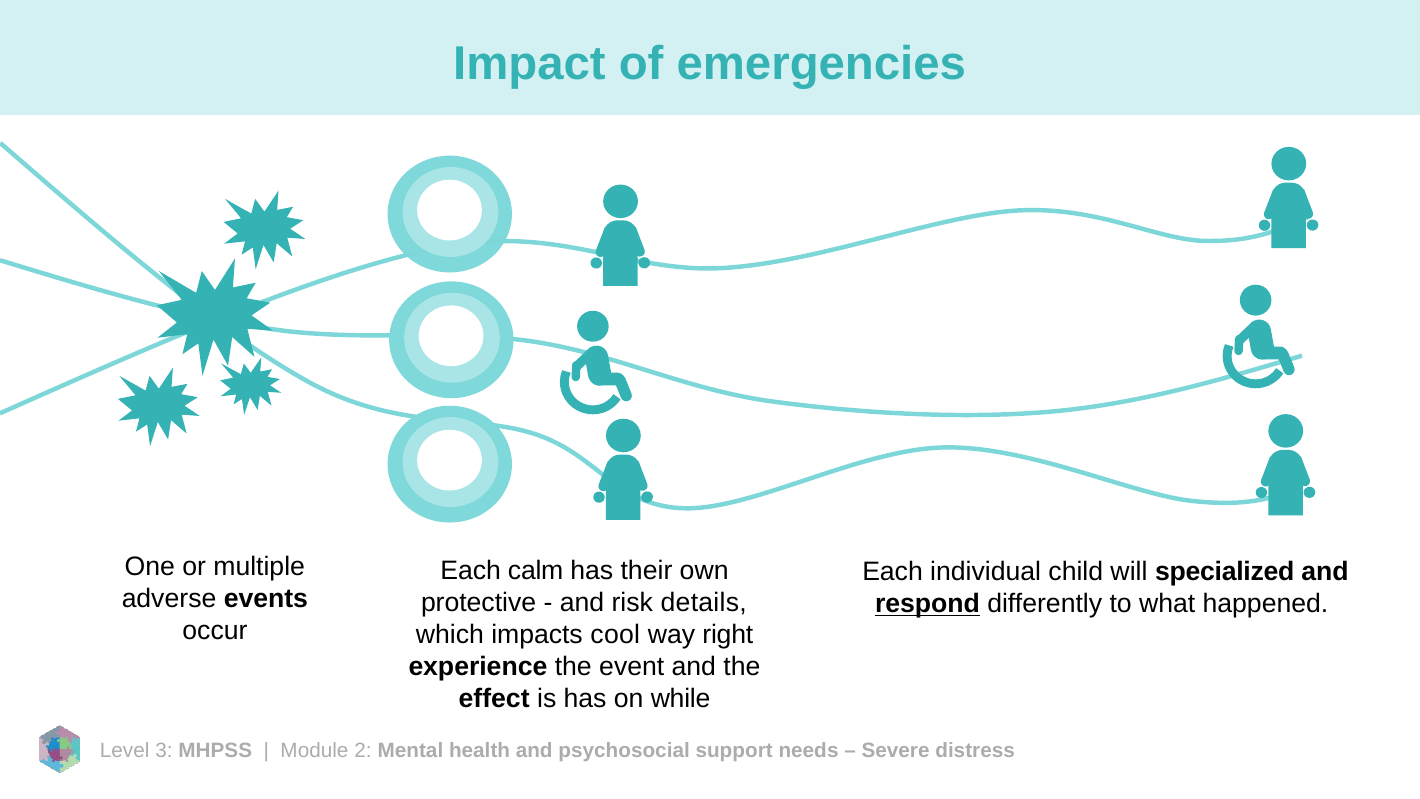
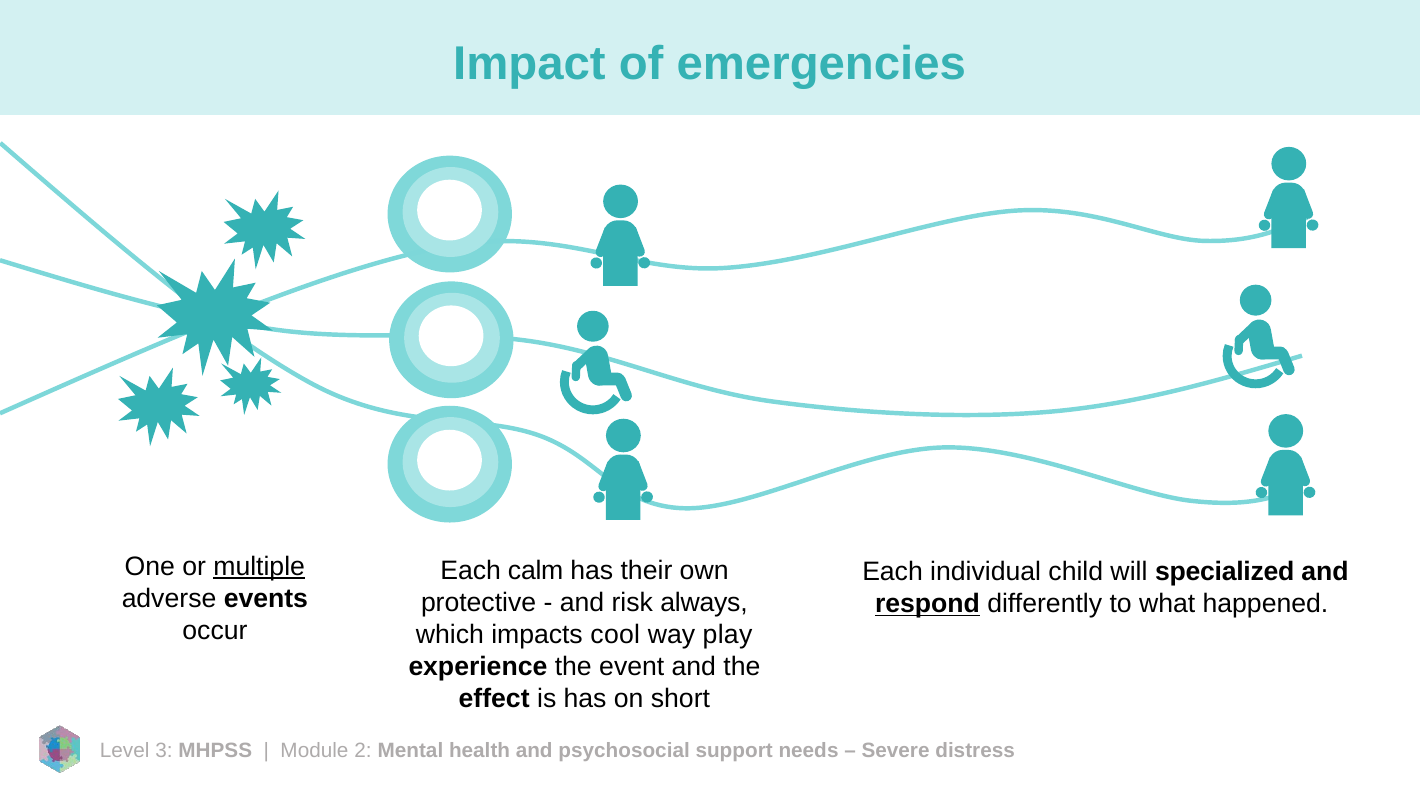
multiple underline: none -> present (259, 566)
details: details -> always (704, 603)
right: right -> play (728, 635)
while: while -> short (680, 699)
